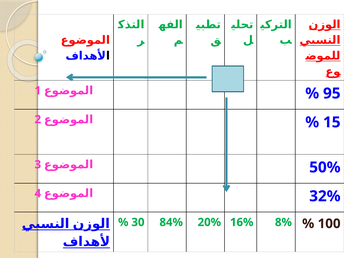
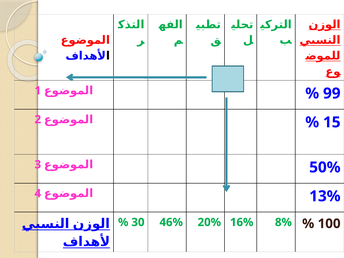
95: 95 -> 99 (332, 93)
32%: 32% -> 13% (325, 196)
84%: 84% -> 46% (171, 222)
